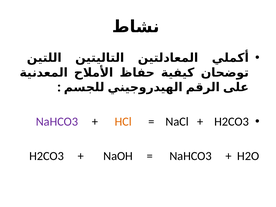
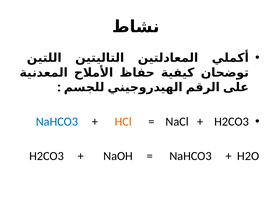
NaHCO3 colour: purple -> blue (57, 122)
